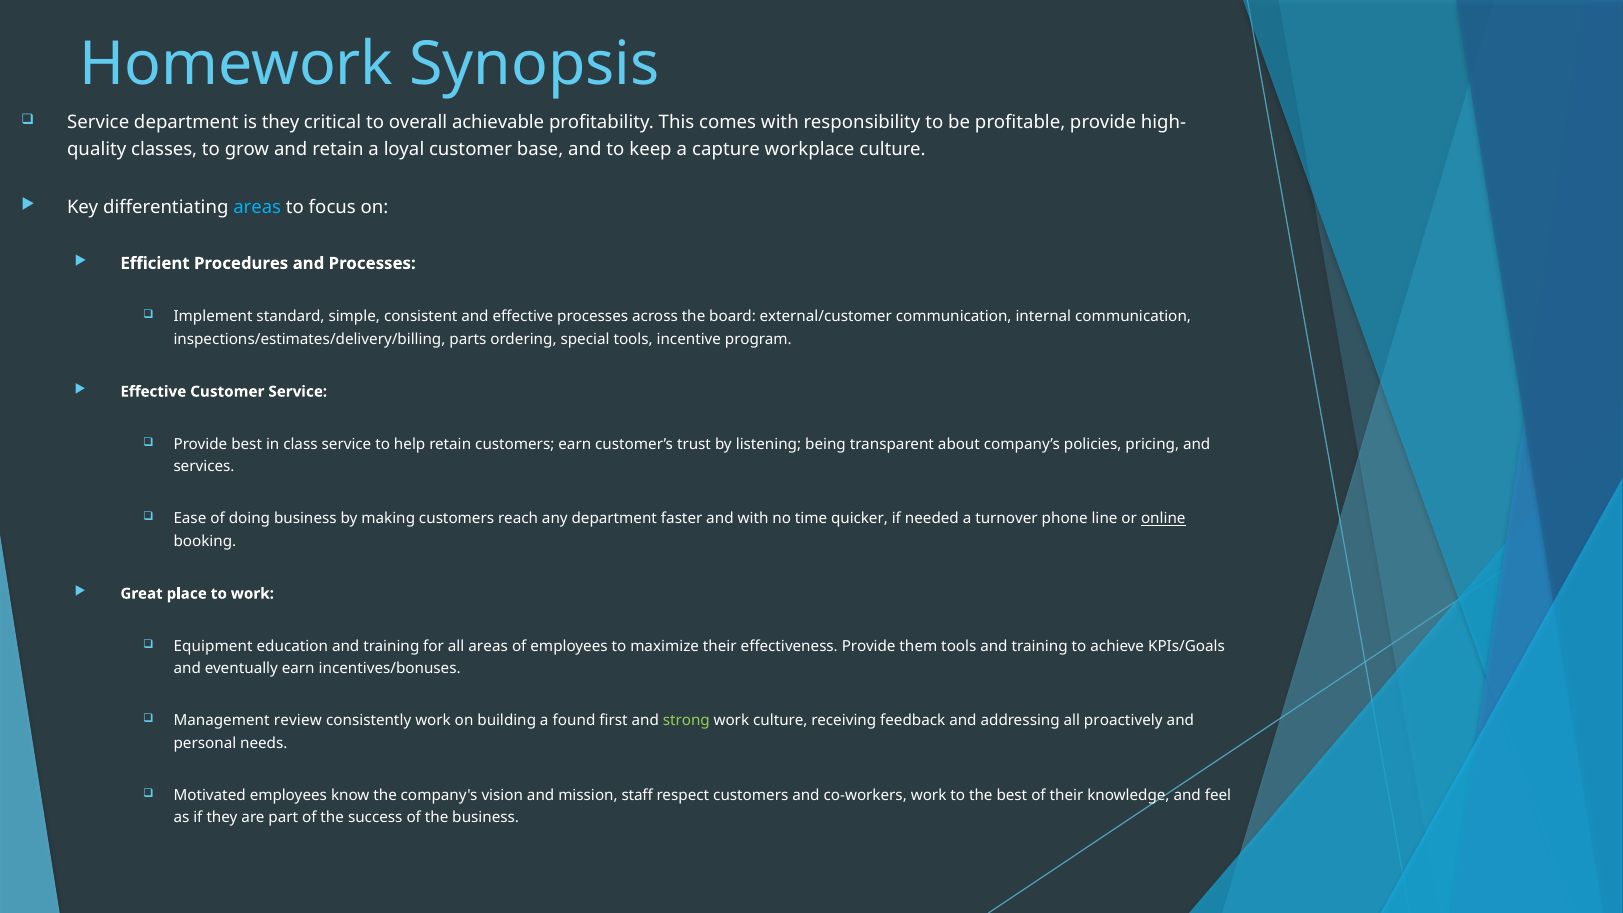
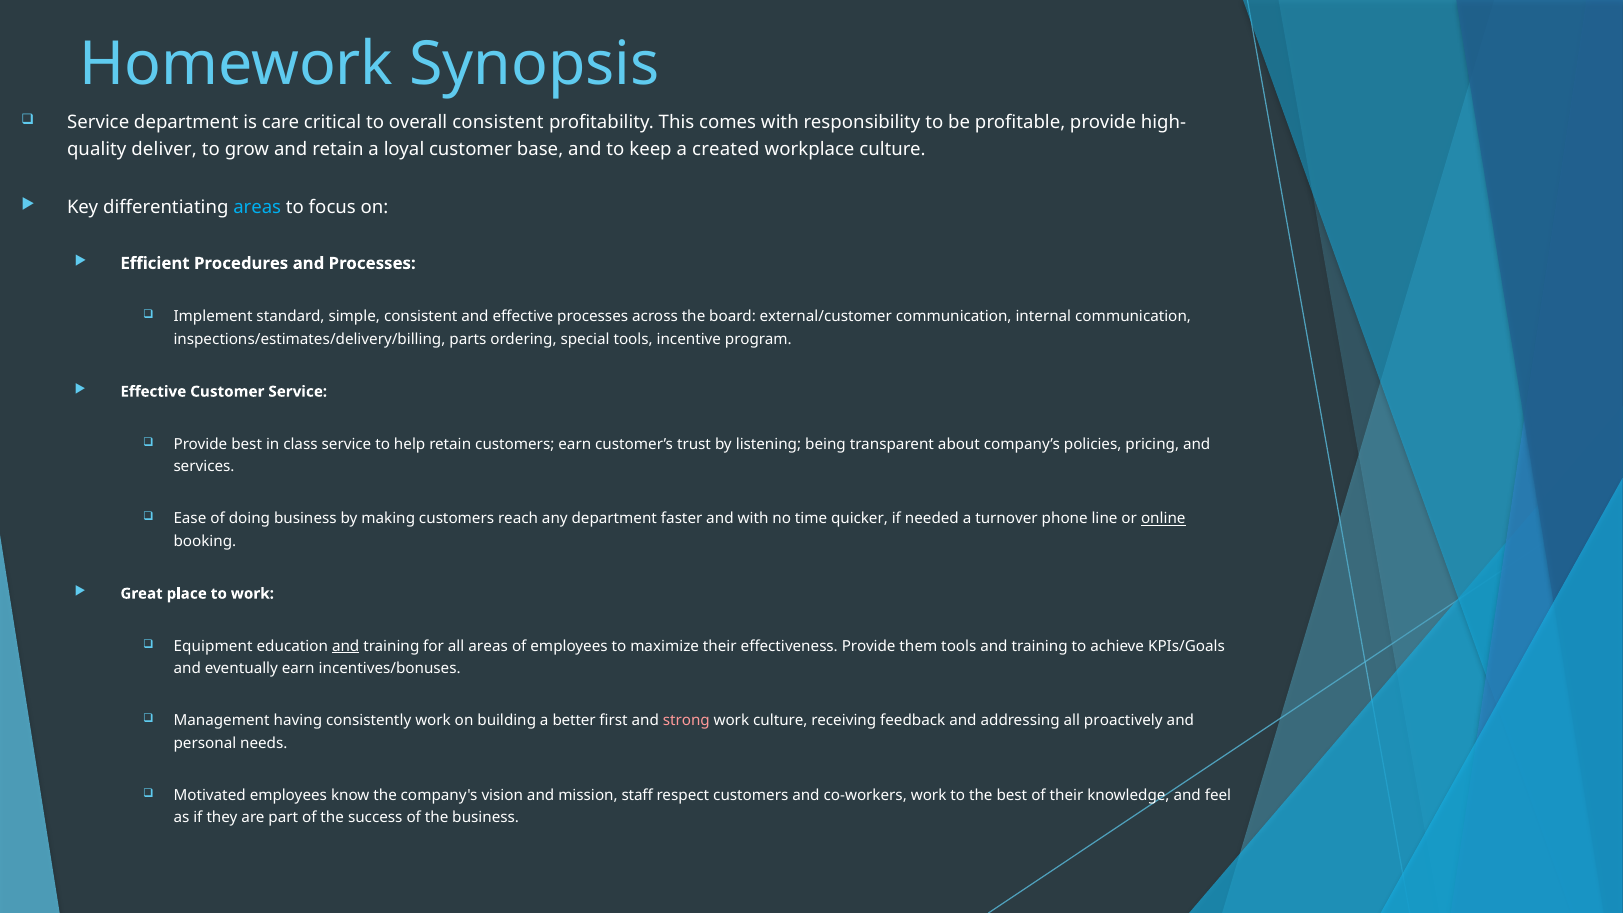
is they: they -> care (281, 123)
overall achievable: achievable -> consistent (498, 123)
classes: classes -> deliver (164, 150)
capture: capture -> created (726, 150)
and underline: none -> present (346, 646)
review: review -> having (298, 721)
found: found -> better (574, 721)
strong colour: light green -> pink (686, 721)
